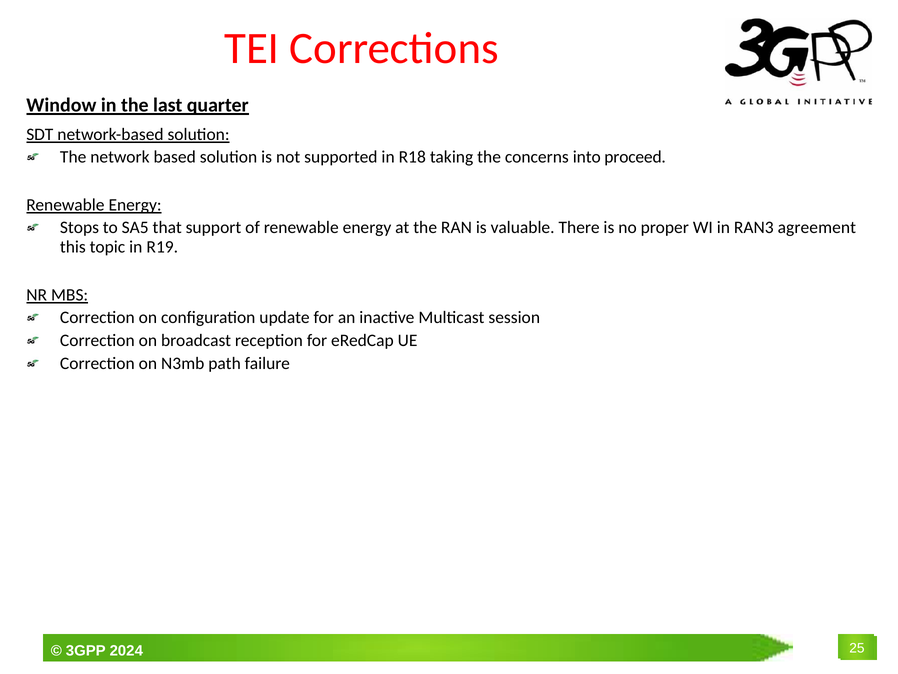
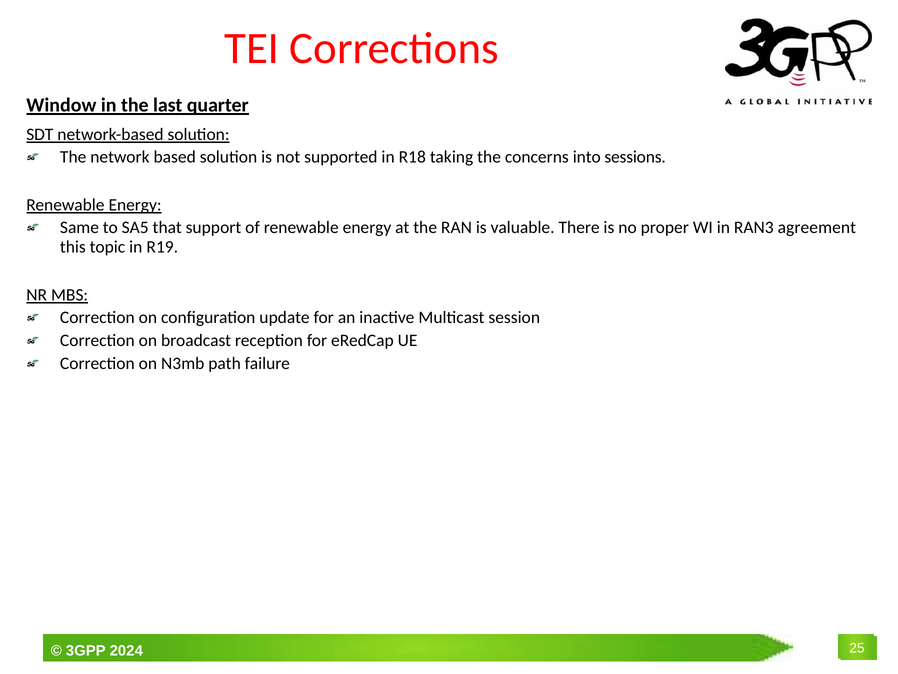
proceed: proceed -> sessions (635, 157)
Stops: Stops -> Same (79, 228)
